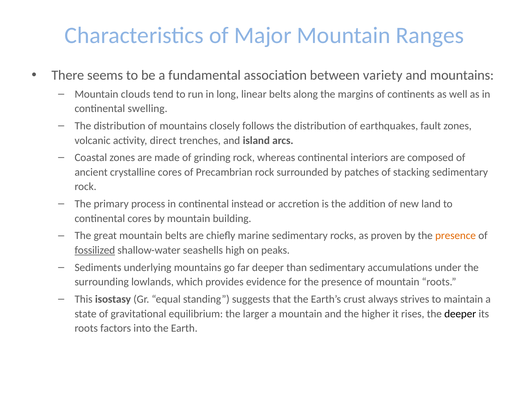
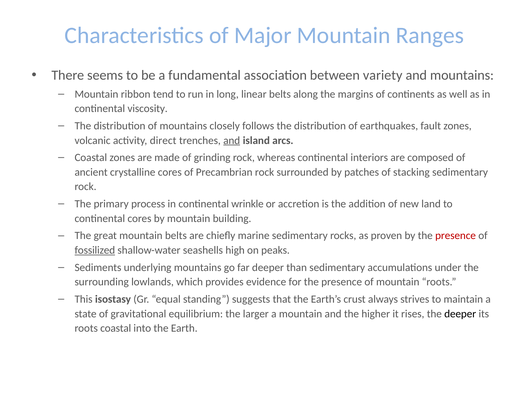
clouds: clouds -> ribbon (136, 94)
swelling: swelling -> viscosity (148, 109)
and underline: none -> present (232, 141)
instead: instead -> wrinkle (247, 204)
presence colour: orange -> red (456, 236)
roots factors: factors -> coastal (116, 329)
